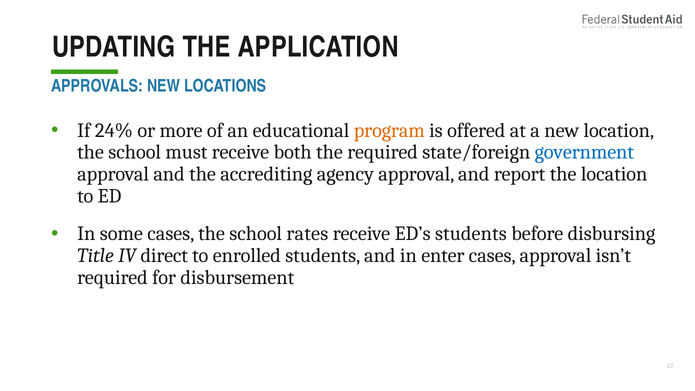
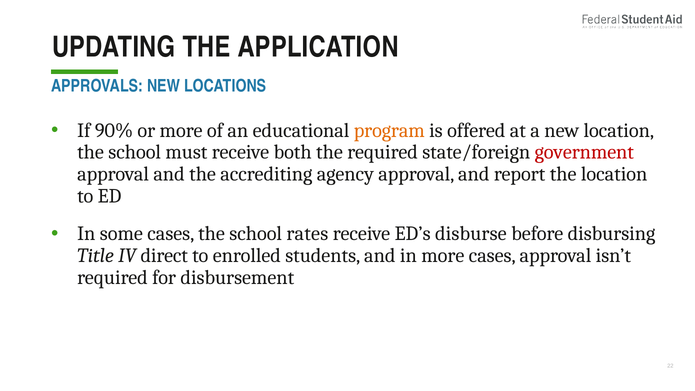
24%: 24% -> 90% (114, 130)
government colour: blue -> red (584, 152)
ED’s students: students -> disburse (471, 234)
in enter: enter -> more (443, 256)
